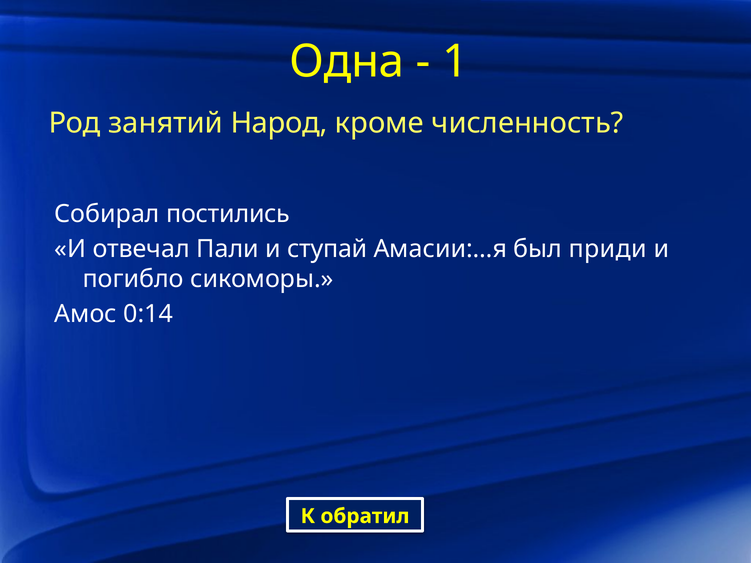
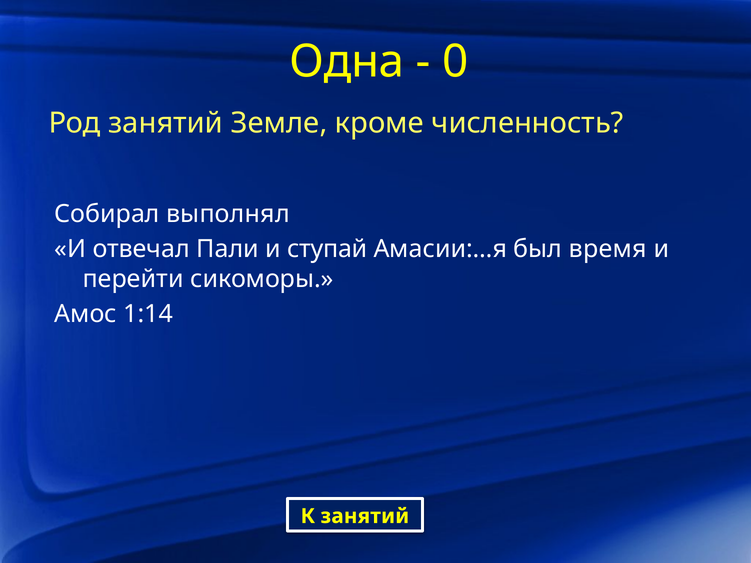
1: 1 -> 0 (455, 62)
Народ: Народ -> Земле (279, 123)
постились: постились -> выполнял (228, 214)
приди: приди -> время (608, 249)
погибло: погибло -> перейти (133, 279)
0:14: 0:14 -> 1:14 (148, 314)
К обратил: обратил -> занятий (365, 516)
